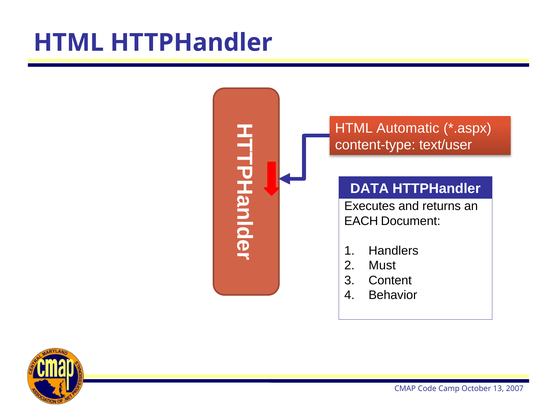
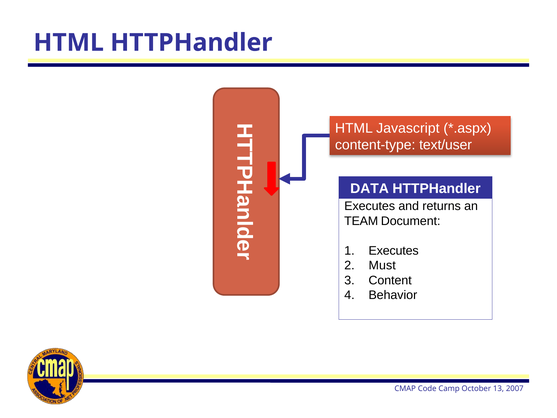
Automatic: Automatic -> Javascript (408, 128)
EACH: EACH -> TEAM (361, 221)
Handlers: Handlers -> Executes (394, 250)
